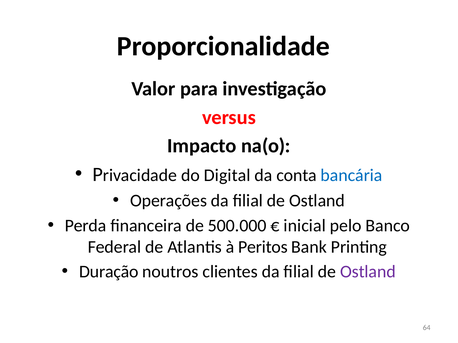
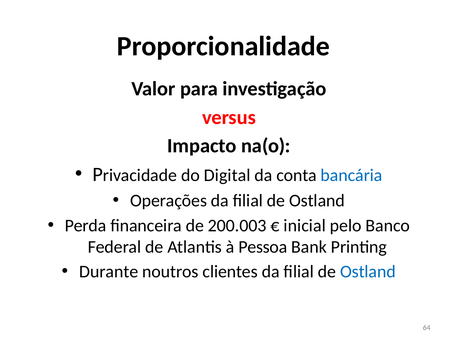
500.000: 500.000 -> 200.003 (237, 226)
Peritos: Peritos -> Pessoa (263, 247)
Duração: Duração -> Durante (109, 272)
Ostland colour: purple -> blue (368, 272)
